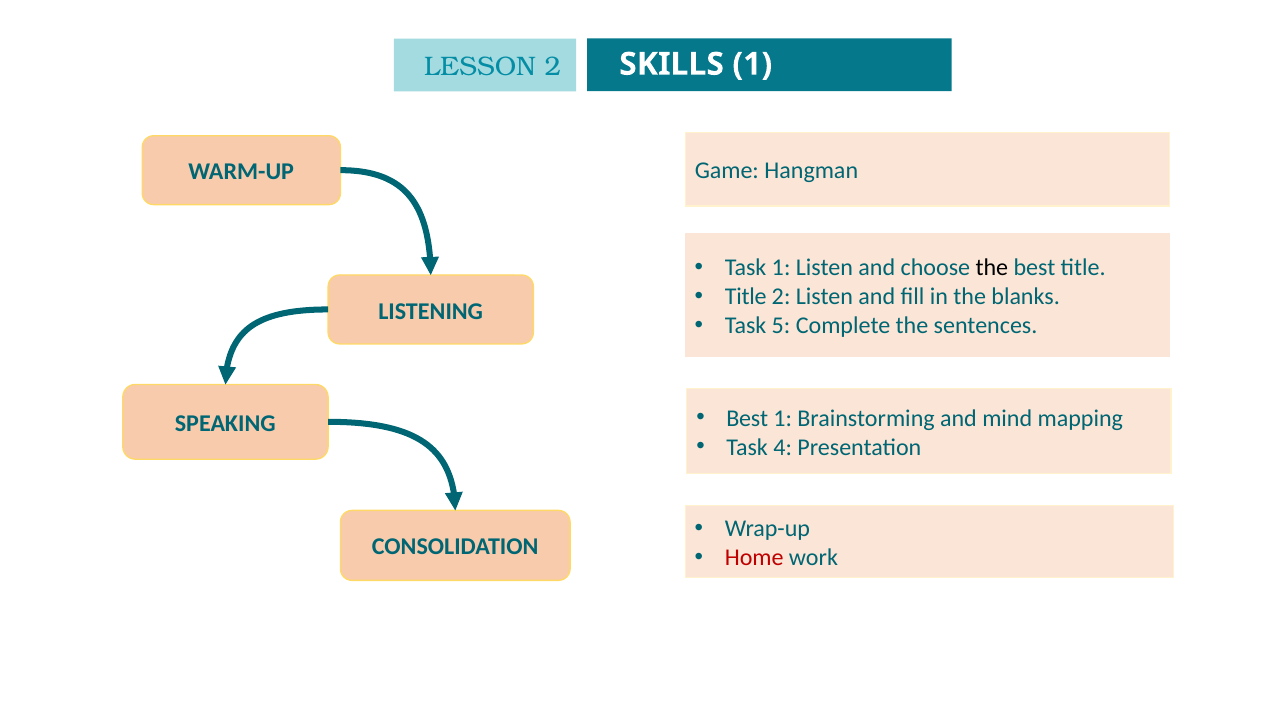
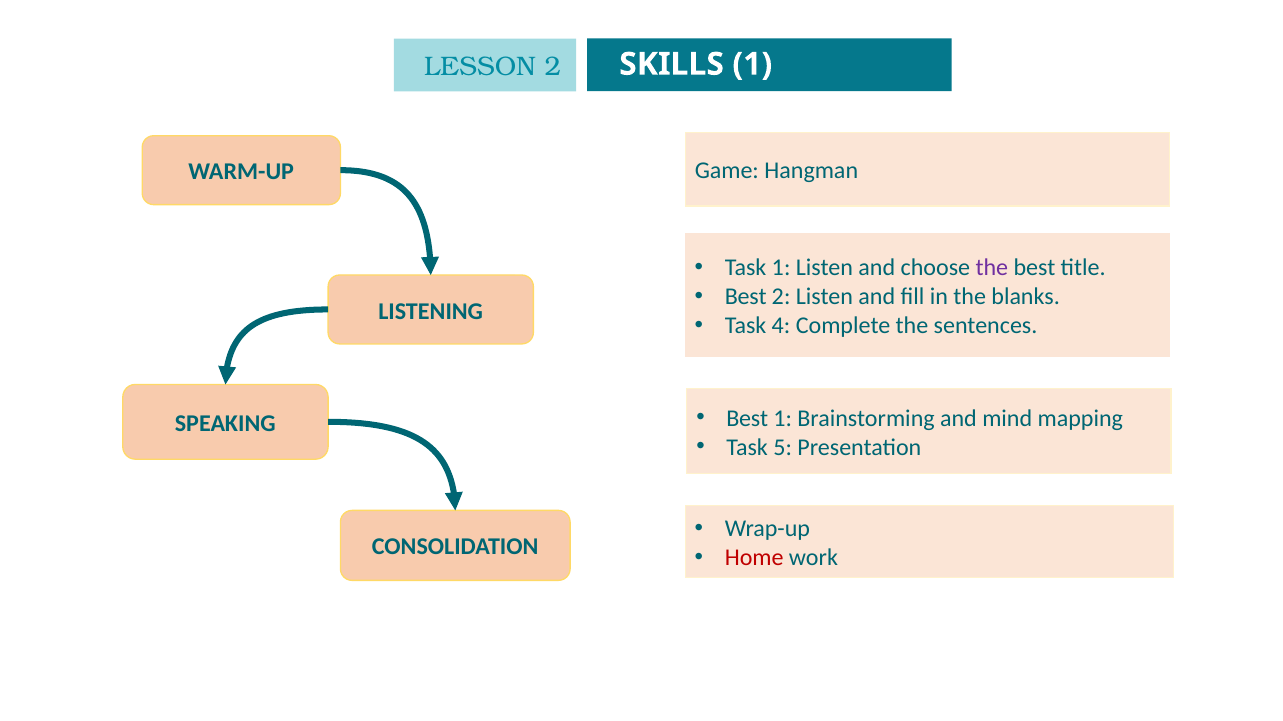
the colour: black -> purple (992, 268)
Title: Title -> Best (746, 297)
5: 5 -> 4 (781, 326)
4: 4 -> 5 (783, 447)
